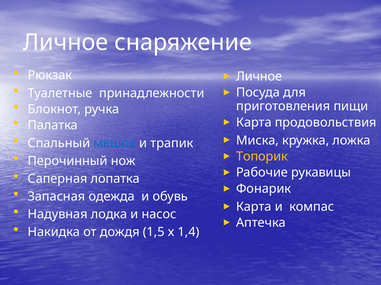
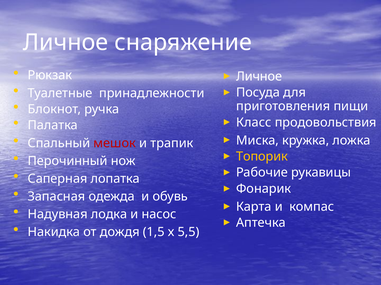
Карта: Карта -> Класс (254, 123)
мешок colour: blue -> red (115, 144)
1,4: 1,4 -> 5,5 (189, 232)
